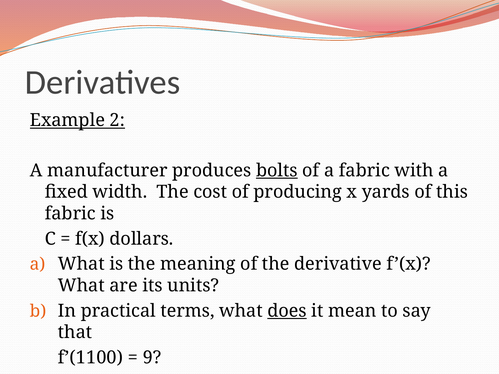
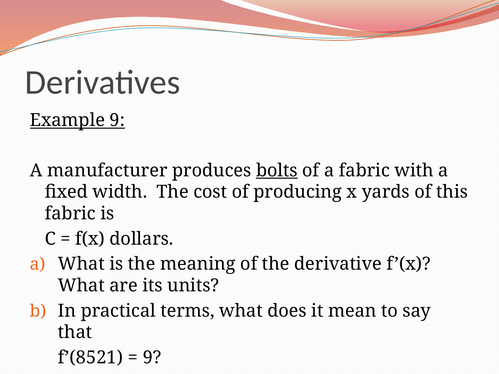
Example 2: 2 -> 9 (117, 120)
does underline: present -> none (287, 311)
f’(1100: f’(1100 -> f’(8521 (91, 358)
